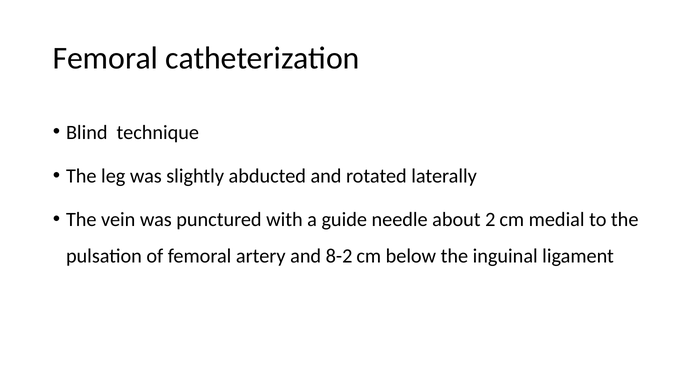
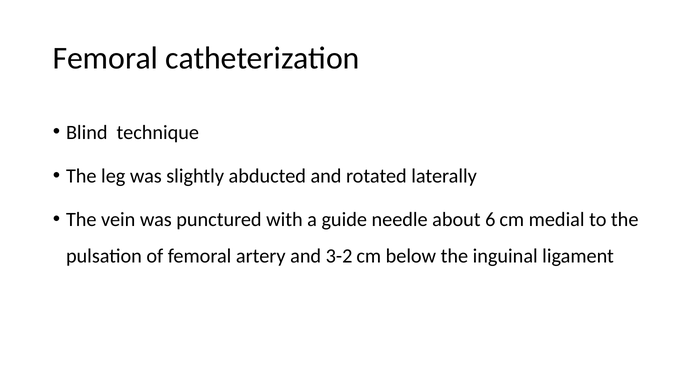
2: 2 -> 6 (490, 220)
8-2: 8-2 -> 3-2 (339, 256)
